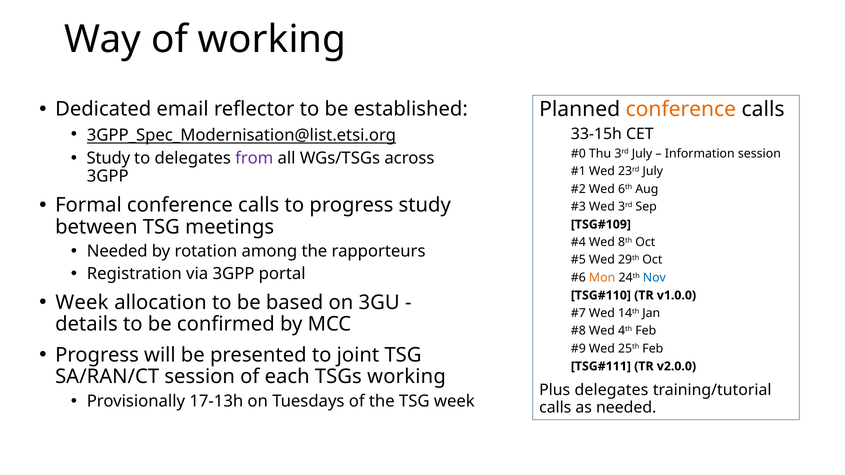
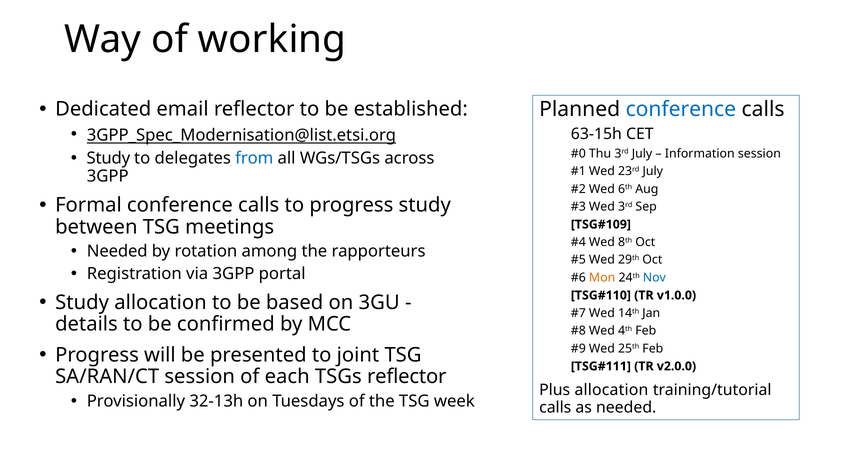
conference colour: orange -> blue (681, 110)
33-15h: 33-15h -> 63-15h (596, 134)
from colour: purple -> blue (254, 158)
Week: Week -> Study (82, 303)
TSGs working: working -> reflector (407, 377)
Plus delegates: delegates -> allocation (611, 391)
17-13h: 17-13h -> 32-13h (216, 401)
